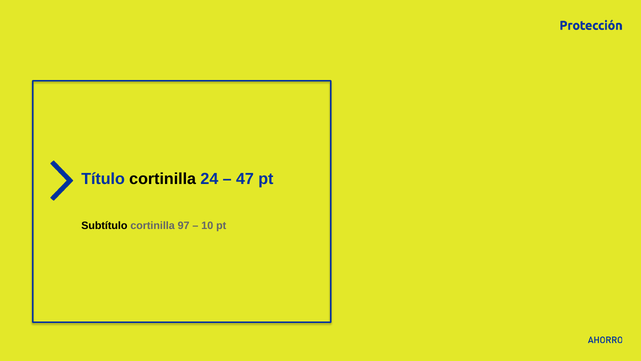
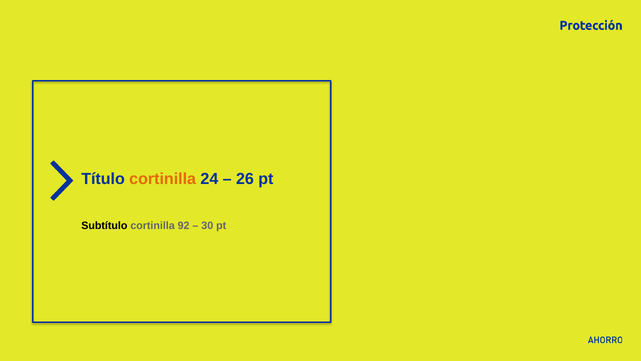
cortinilla colour: black -> orange (163, 179)
47: 47 -> 26 (245, 179)
97: 97 -> 92 (184, 225)
10: 10 -> 30 (207, 225)
